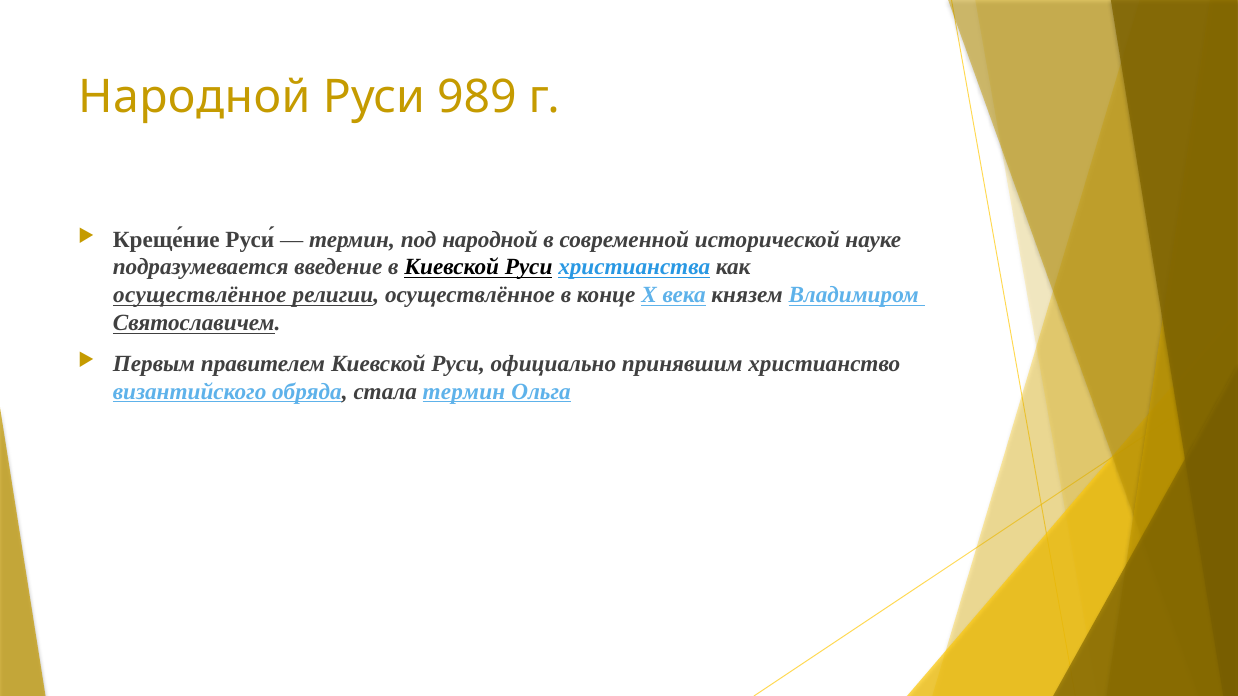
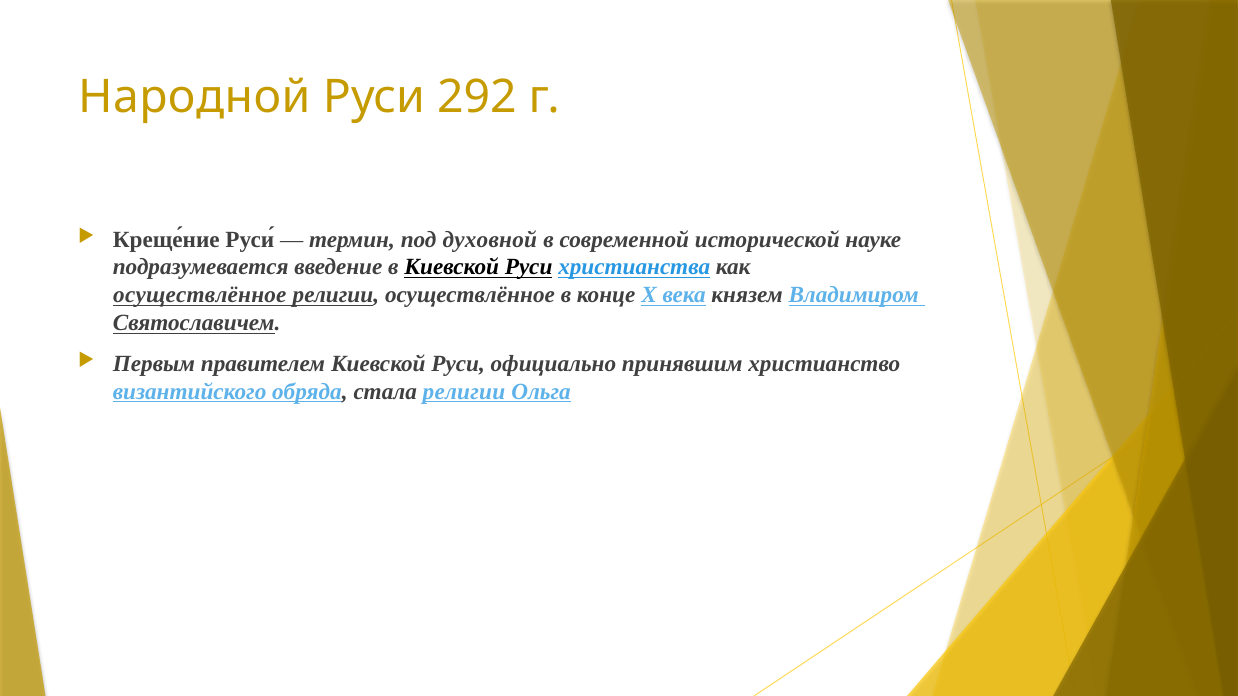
989: 989 -> 292 (477, 98)
под народной: народной -> духовной (490, 240)
стала термин: термин -> религии (464, 392)
